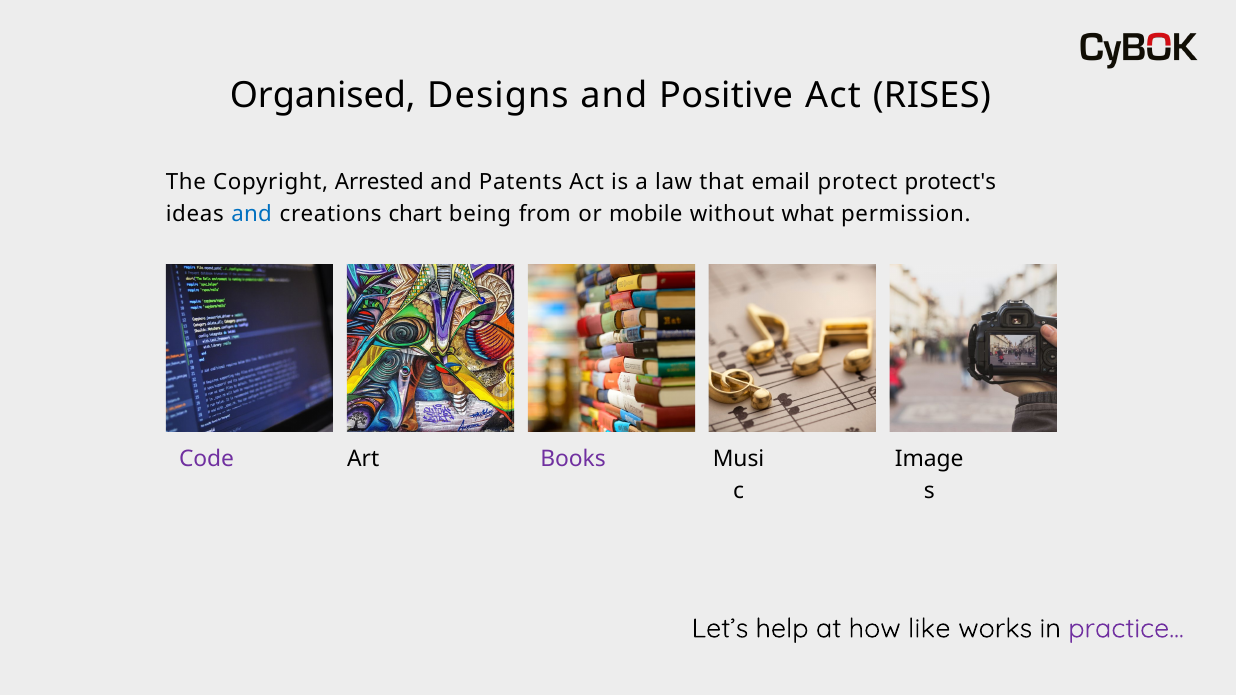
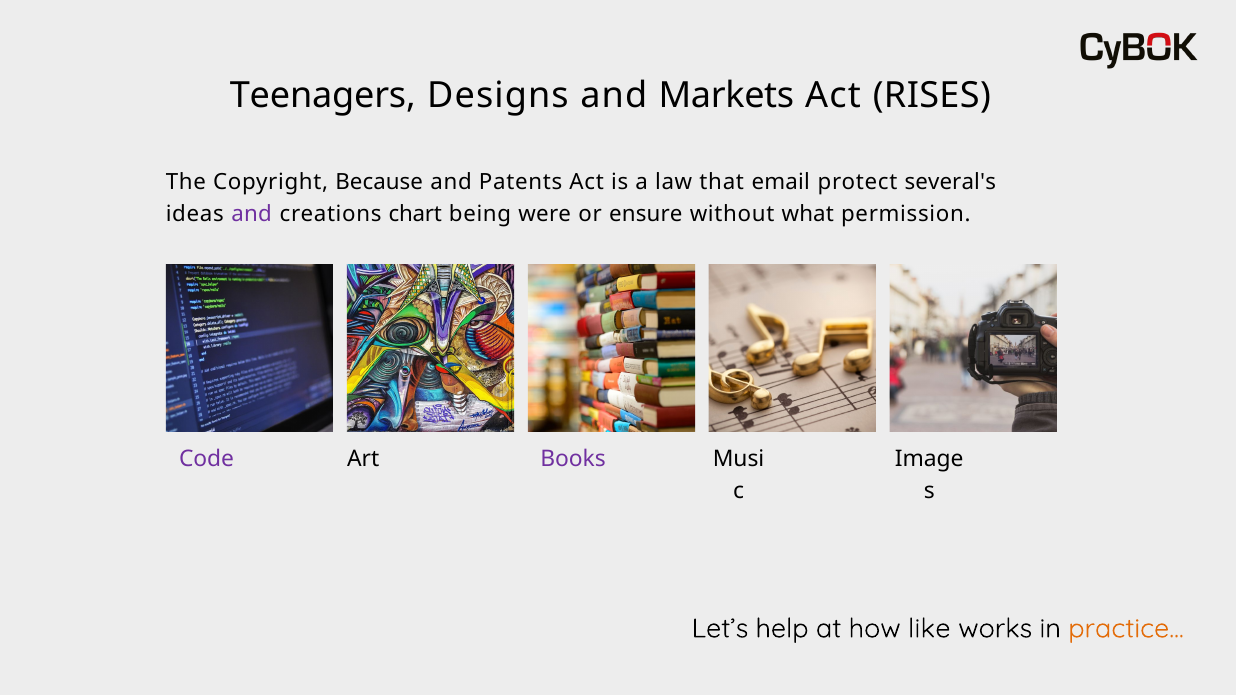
Organised: Organised -> Teenagers (323, 96)
Positive: Positive -> Markets (726, 96)
Arrested: Arrested -> Because (379, 183)
protect's: protect's -> several's (950, 183)
and colour: blue -> purple (252, 214)
from: from -> were (545, 214)
mobile: mobile -> ensure (646, 214)
practice colour: purple -> orange (1126, 629)
